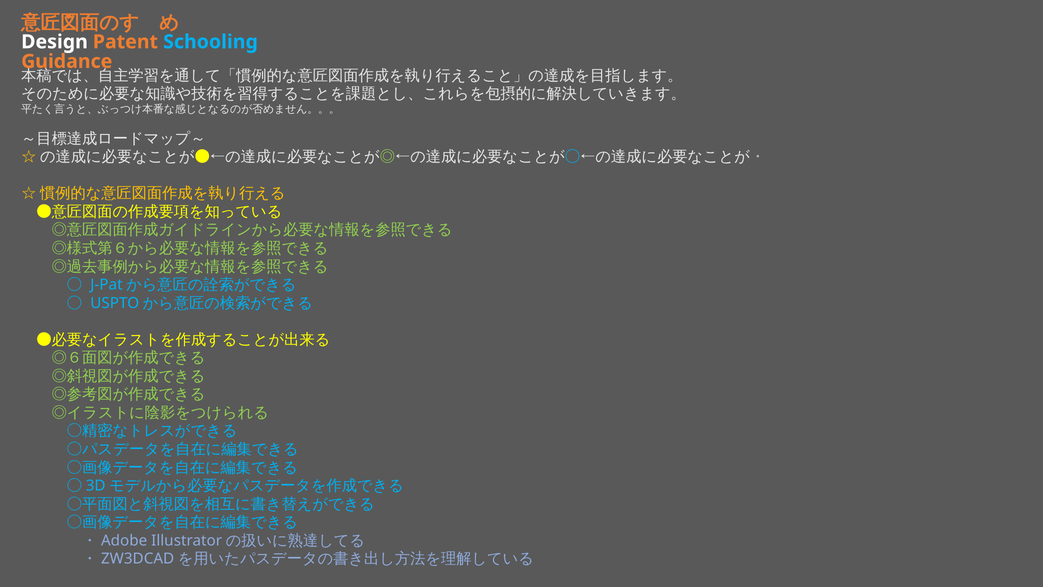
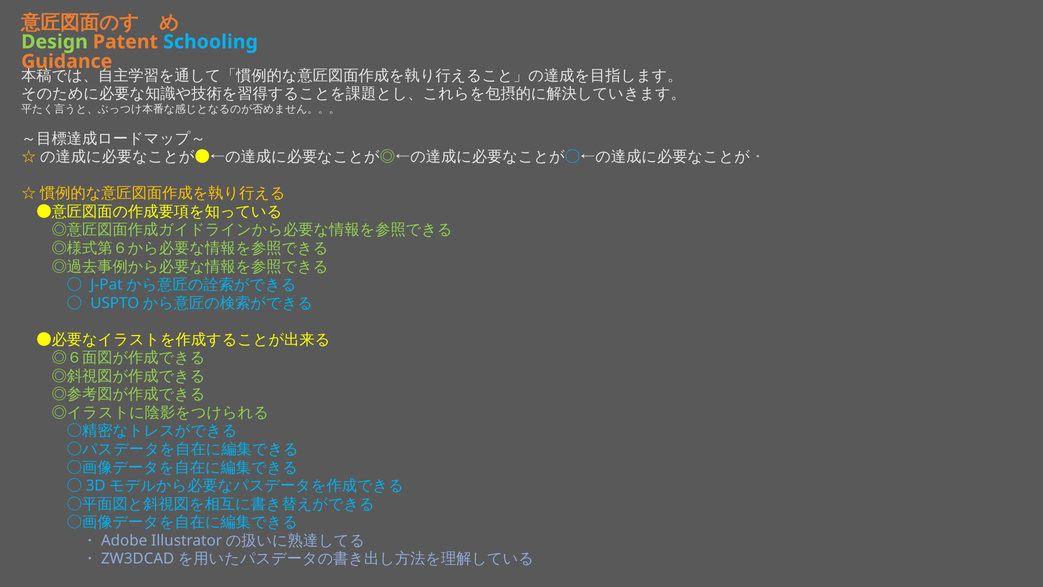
Design colour: white -> light green (54, 42)
